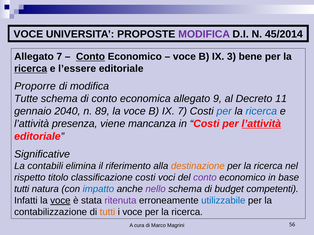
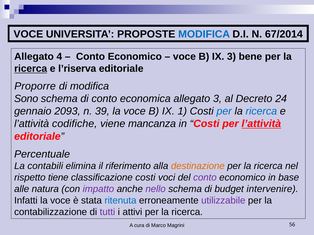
MODIFICA colour: purple -> blue (204, 34)
45/2014: 45/2014 -> 67/2014 (284, 34)
Allegato 7: 7 -> 4 (59, 57)
Conto underline: present -> none (91, 57)
l’essere: l’essere -> l’riserva (77, 69)
Tutte: Tutte -> Sono (26, 99)
allegato 9: 9 -> 3 (217, 99)
11: 11 -> 24 (281, 99)
2040: 2040 -> 2093 (67, 112)
89: 89 -> 39 (102, 112)
IX 7: 7 -> 1 (182, 112)
presenza: presenza -> codifiche (75, 124)
Significative: Significative -> Percentuale (42, 154)
titolo: titolo -> tiene (58, 178)
tutti: tutti -> alle (22, 189)
impatto colour: blue -> purple (98, 189)
competenti: competenti -> intervenire (272, 189)
voce underline: present -> none (60, 201)
ritenuta colour: purple -> blue (120, 201)
utilizzabile colour: blue -> purple (223, 201)
tutti colour: orange -> purple (107, 212)
i voce: voce -> attivi (132, 212)
